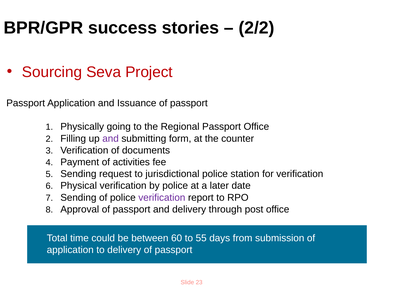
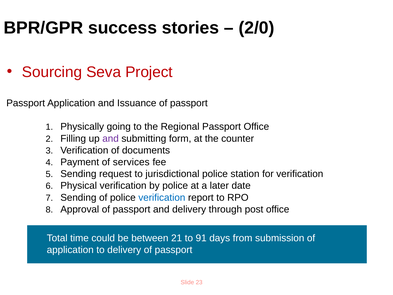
2/2: 2/2 -> 2/0 (257, 28)
activities: activities -> services (131, 162)
verification colour: purple -> blue (162, 197)
60: 60 -> 21 (177, 238)
55: 55 -> 91 (201, 238)
